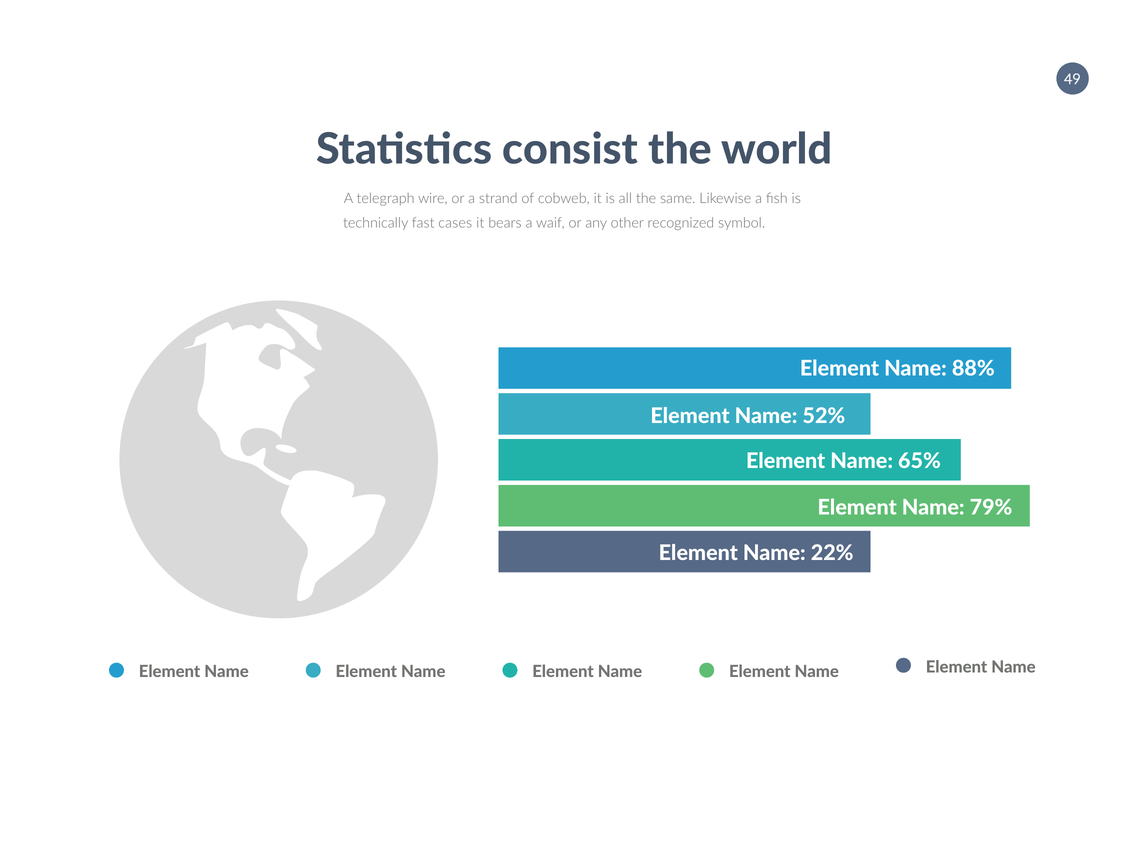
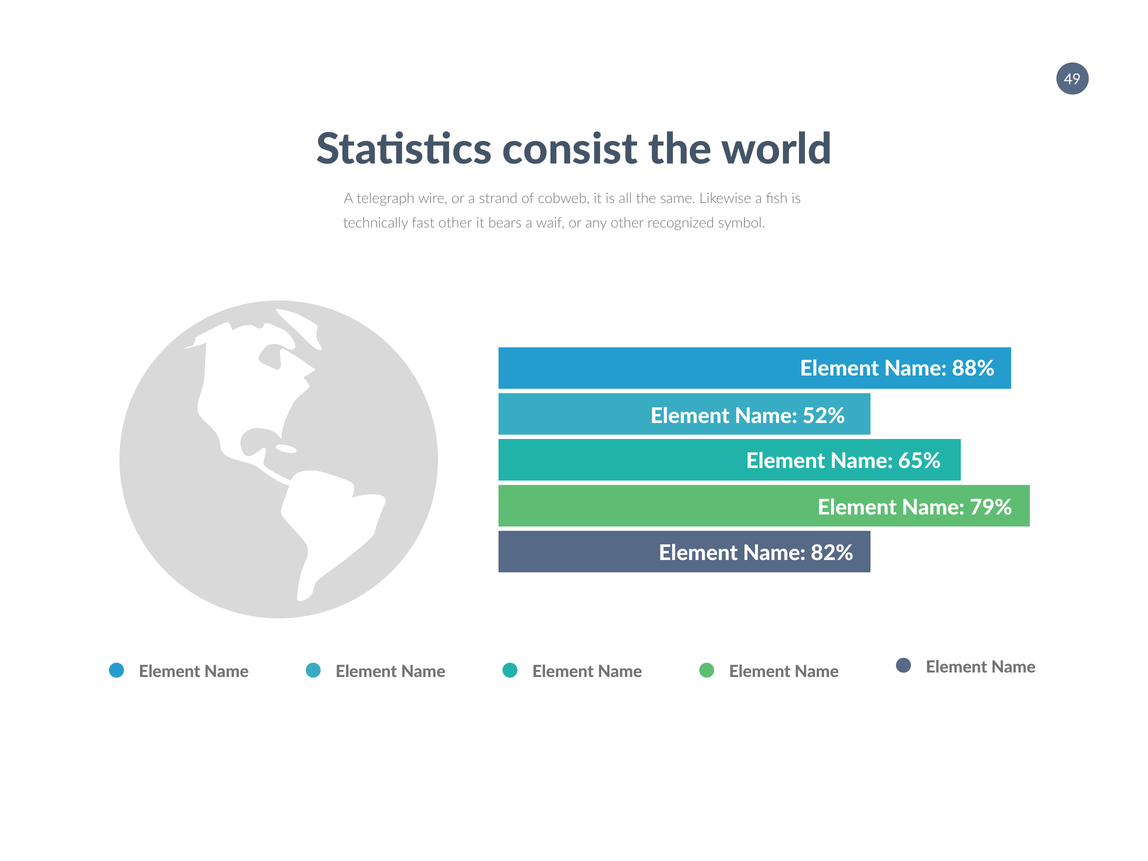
fast cases: cases -> other (455, 223)
22%: 22% -> 82% (832, 553)
